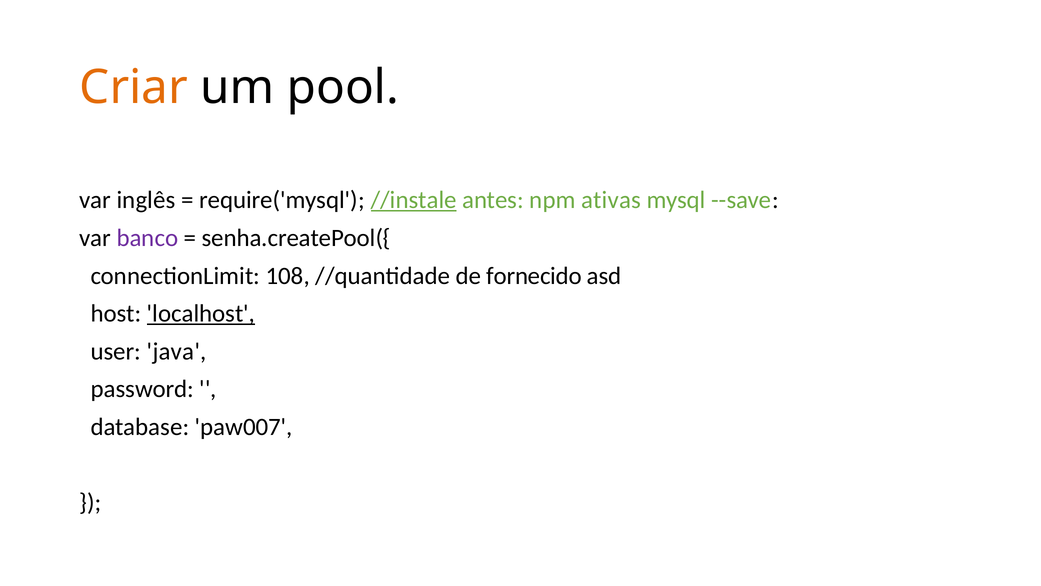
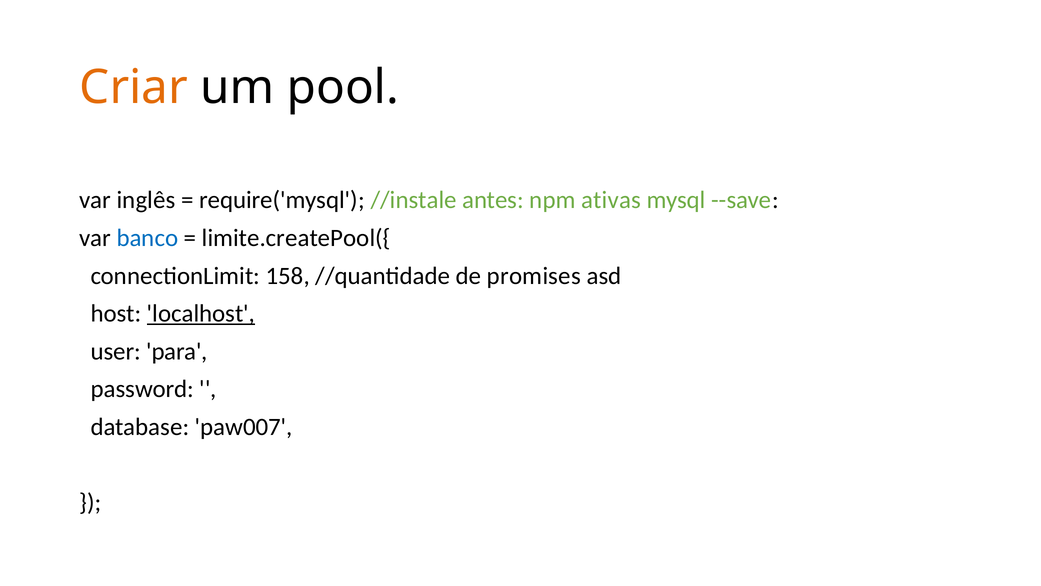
//instale underline: present -> none (414, 200)
banco colour: purple -> blue (147, 238)
senha.createPool({: senha.createPool({ -> limite.createPool({ (296, 238)
108: 108 -> 158 (288, 276)
fornecido: fornecido -> promises (534, 276)
java: java -> para (177, 351)
